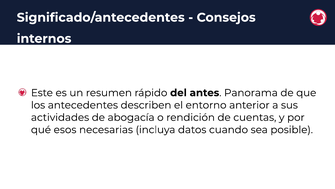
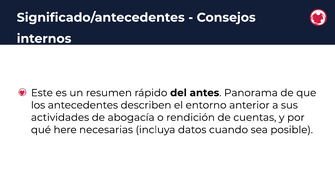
esos: esos -> here (65, 129)
